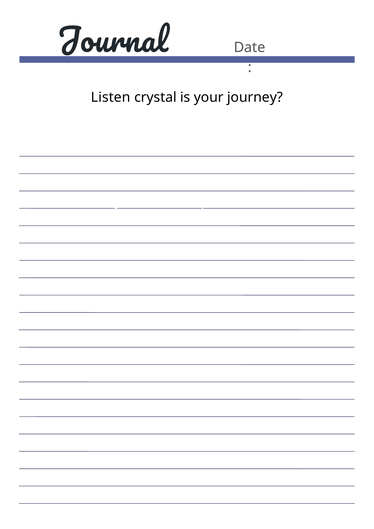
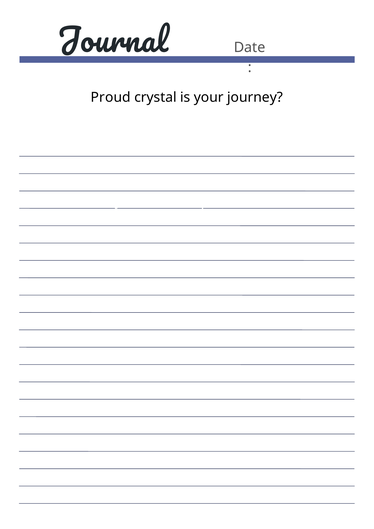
Listen: Listen -> Proud (111, 97)
